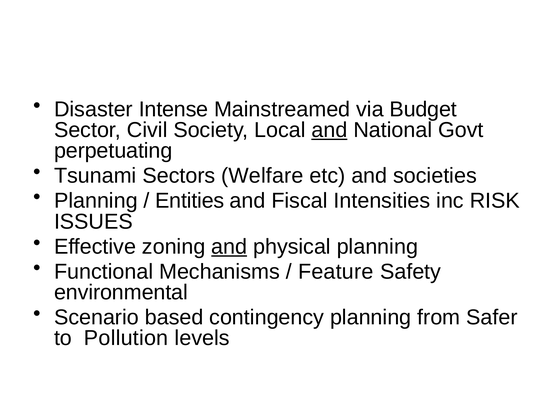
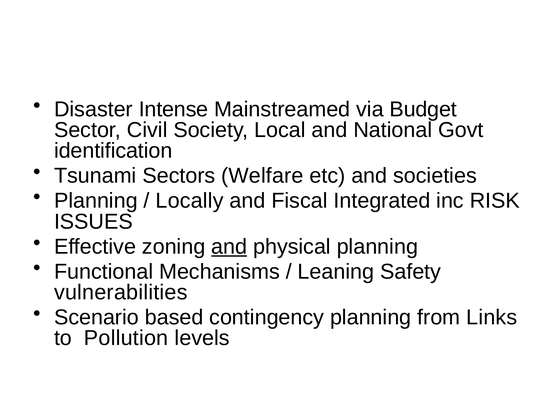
and underline: present -> none (329, 130)
perpetuating: perpetuating -> identification (113, 151)
Entities: Entities -> Locally (190, 201)
Intensities: Intensities -> Integrated (382, 201)
Feature: Feature -> Leaning (336, 271)
environmental: environmental -> vulnerabilities (121, 292)
Safer: Safer -> Links (492, 317)
